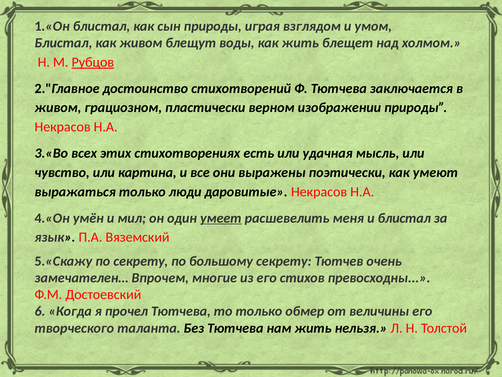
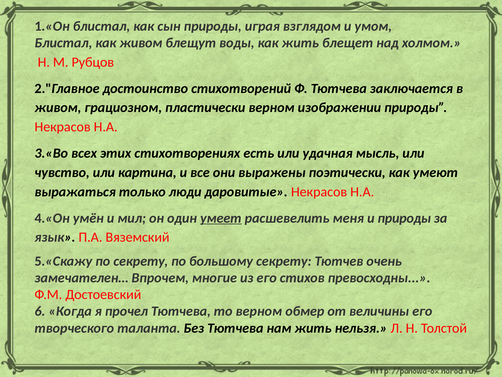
Рубцов underline: present -> none (93, 62)
и блистал: блистал -> природы (404, 218)
то только: только -> верном (259, 311)
